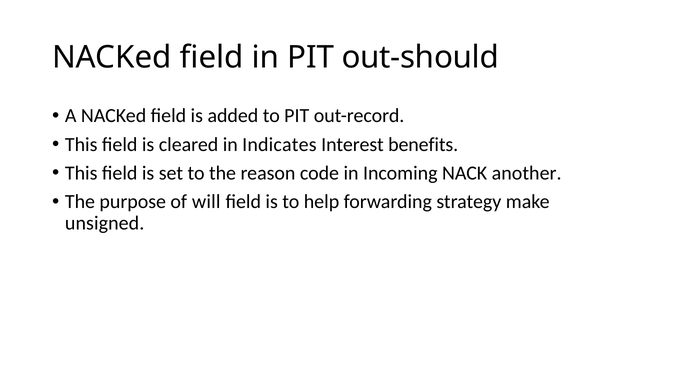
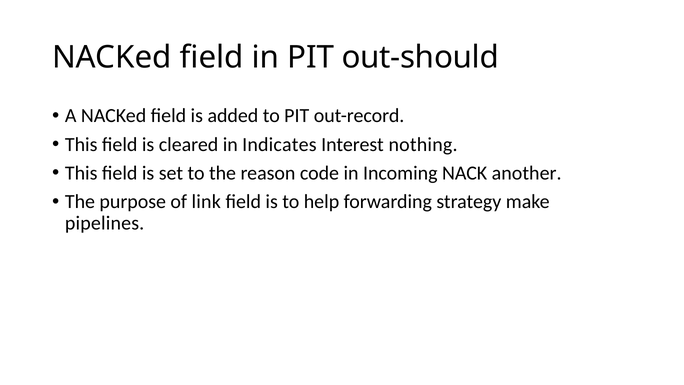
benefits: benefits -> nothing (423, 144)
will: will -> link (206, 202)
unsigned: unsigned -> pipelines (105, 223)
